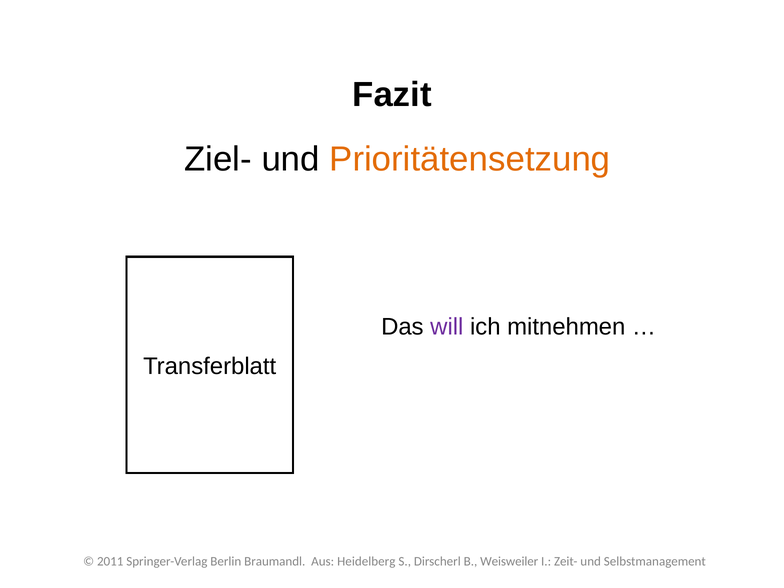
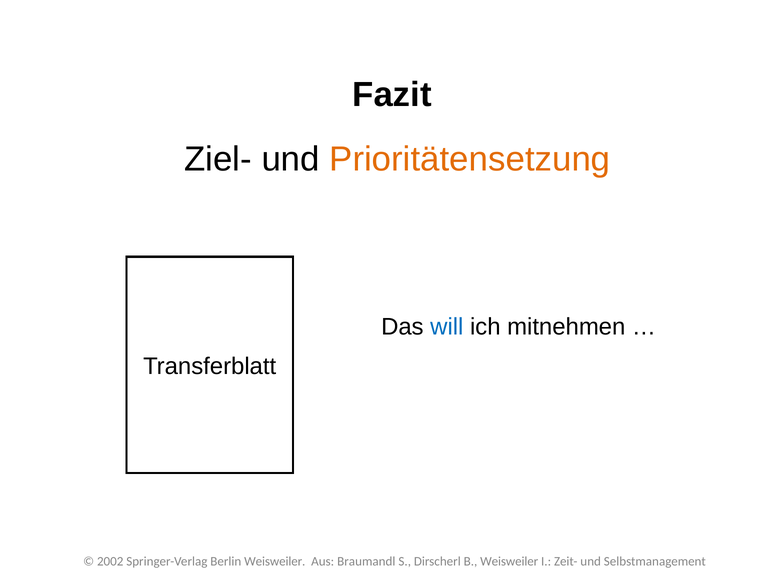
will colour: purple -> blue (447, 327)
2011: 2011 -> 2002 (110, 562)
Berlin Braumandl: Braumandl -> Weisweiler (275, 562)
Heidelberg: Heidelberg -> Braumandl (366, 562)
